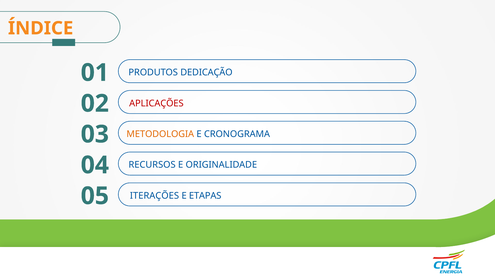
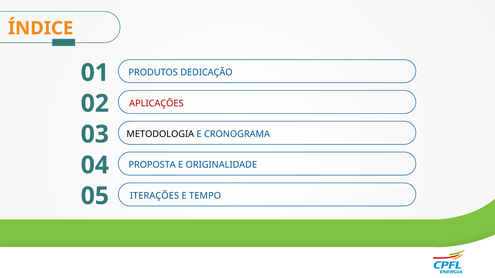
METODOLOGIA colour: orange -> black (160, 134)
RECURSOS: RECURSOS -> PROPOSTA (152, 165)
ETAPAS: ETAPAS -> TEMPO (205, 196)
